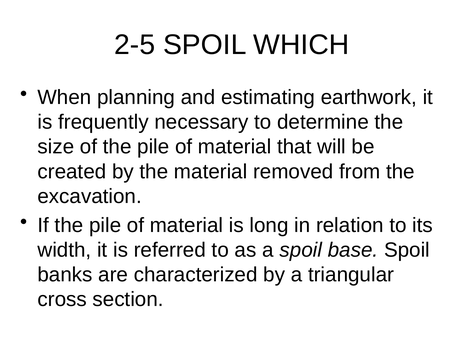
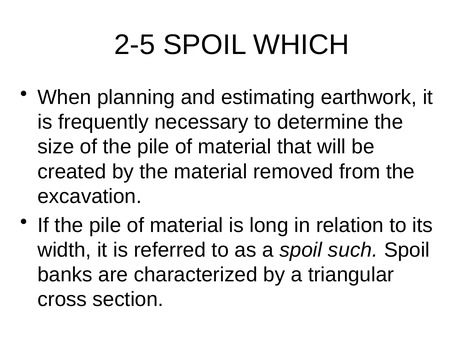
base: base -> such (353, 250)
